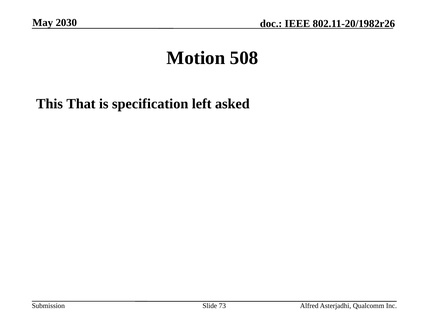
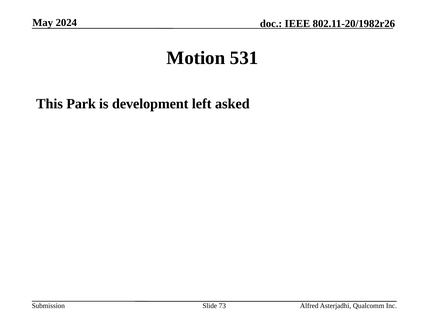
2030: 2030 -> 2024 (66, 23)
508: 508 -> 531 (244, 58)
That: That -> Park (81, 104)
specification: specification -> development (150, 104)
